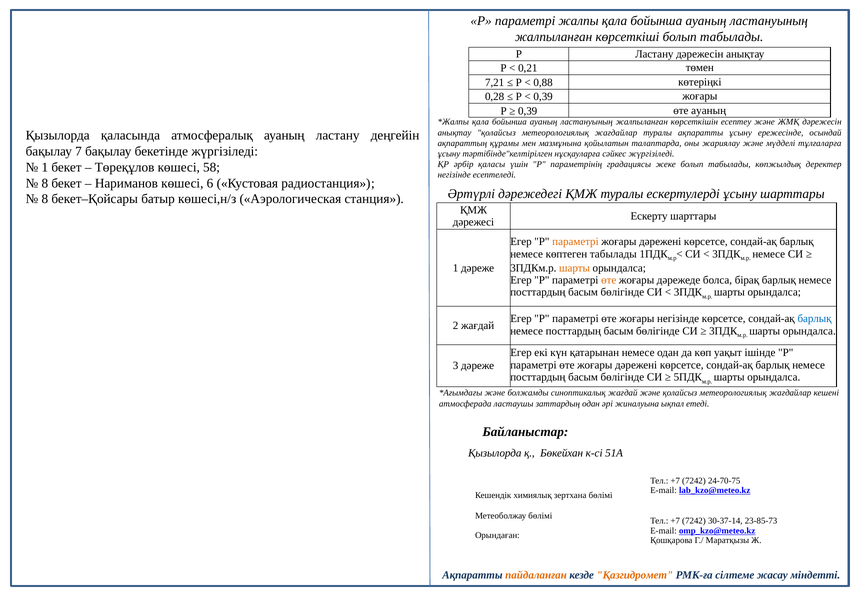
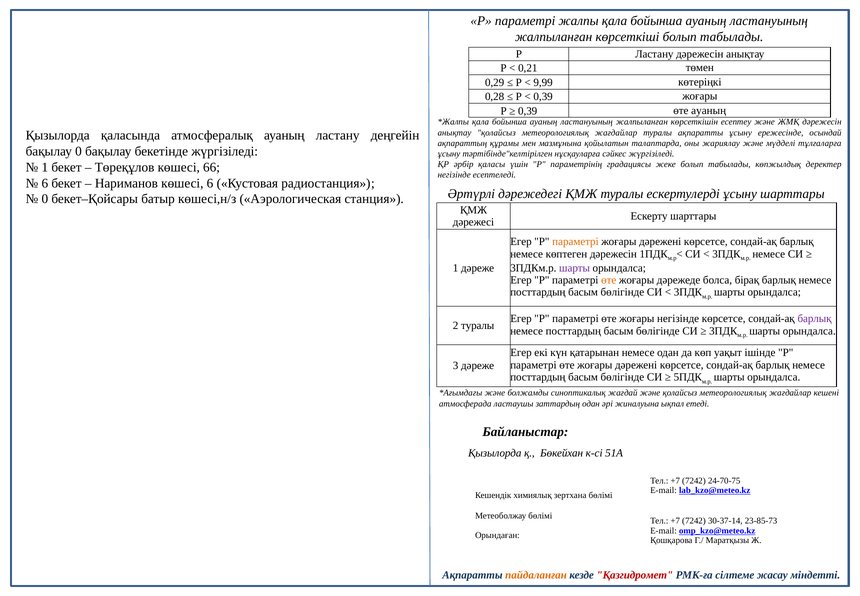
7,21: 7,21 -> 0,29 (495, 82)
0,88: 0,88 -> 9,99 (543, 82)
бақылау 7: 7 -> 0 (79, 151)
58: 58 -> 66 (212, 167)
8: 8 -> 6 (45, 183)
8: 8 -> 0 (45, 199)
көптеген табылады: табылады -> дәрежесін (613, 254)
шарты colour: orange -> purple (575, 268)
барлық colour: blue -> purple (815, 318)
2 жағдай: жағдай -> туралы (478, 325)
Қазгидромет colour: orange -> red (635, 574)
